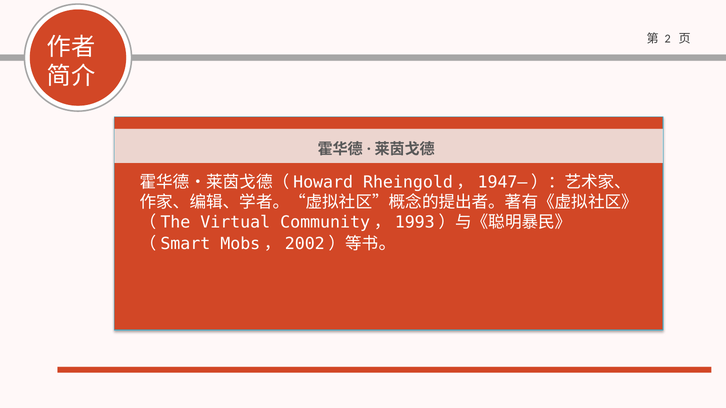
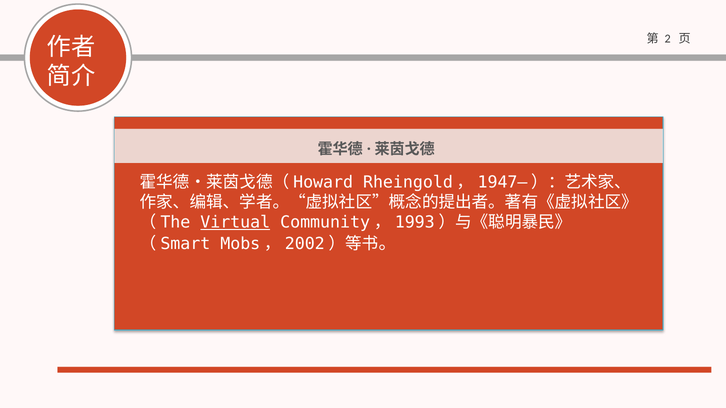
Virtual underline: none -> present (235, 222)
